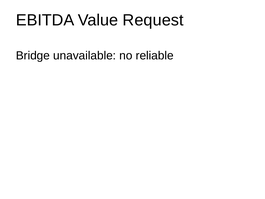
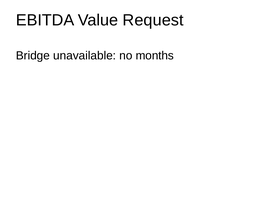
reliable: reliable -> months (155, 56)
